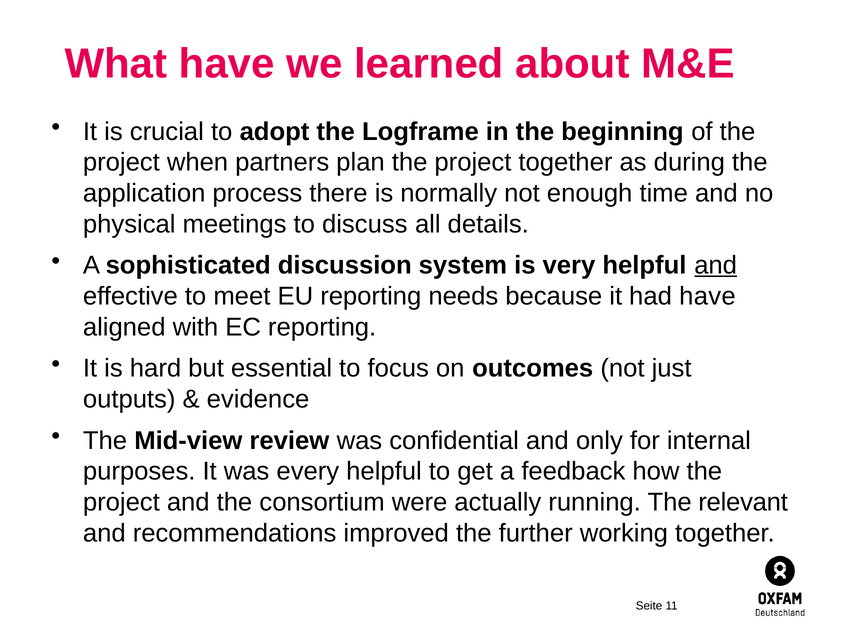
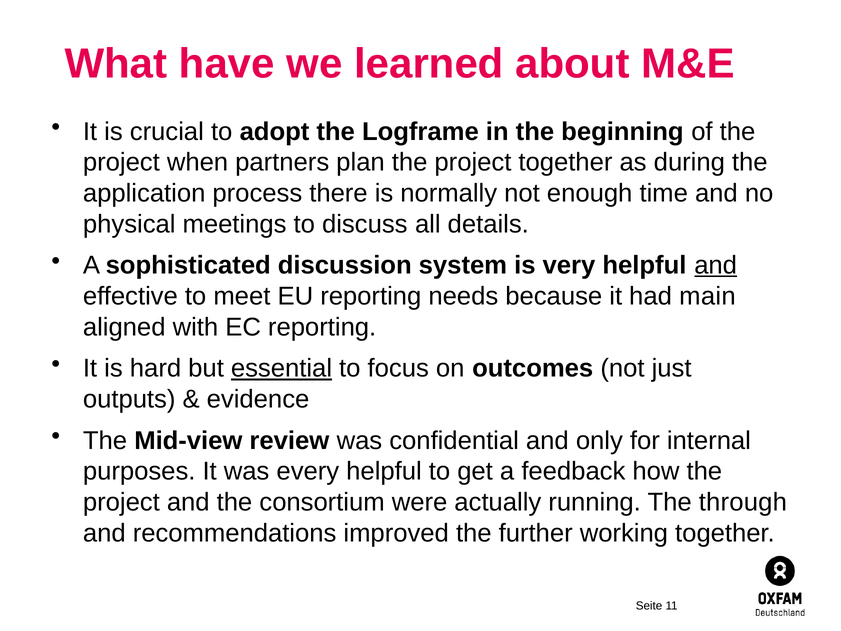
had have: have -> main (707, 296)
essential underline: none -> present (281, 368)
relevant: relevant -> through (743, 502)
